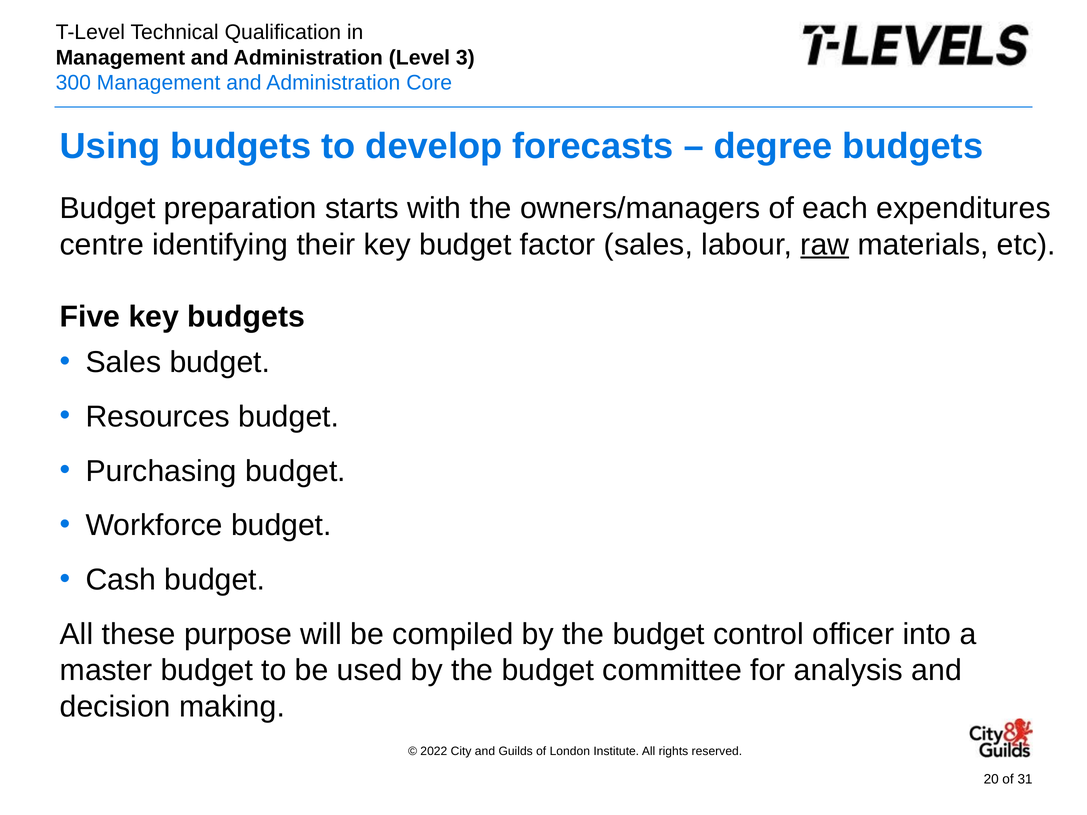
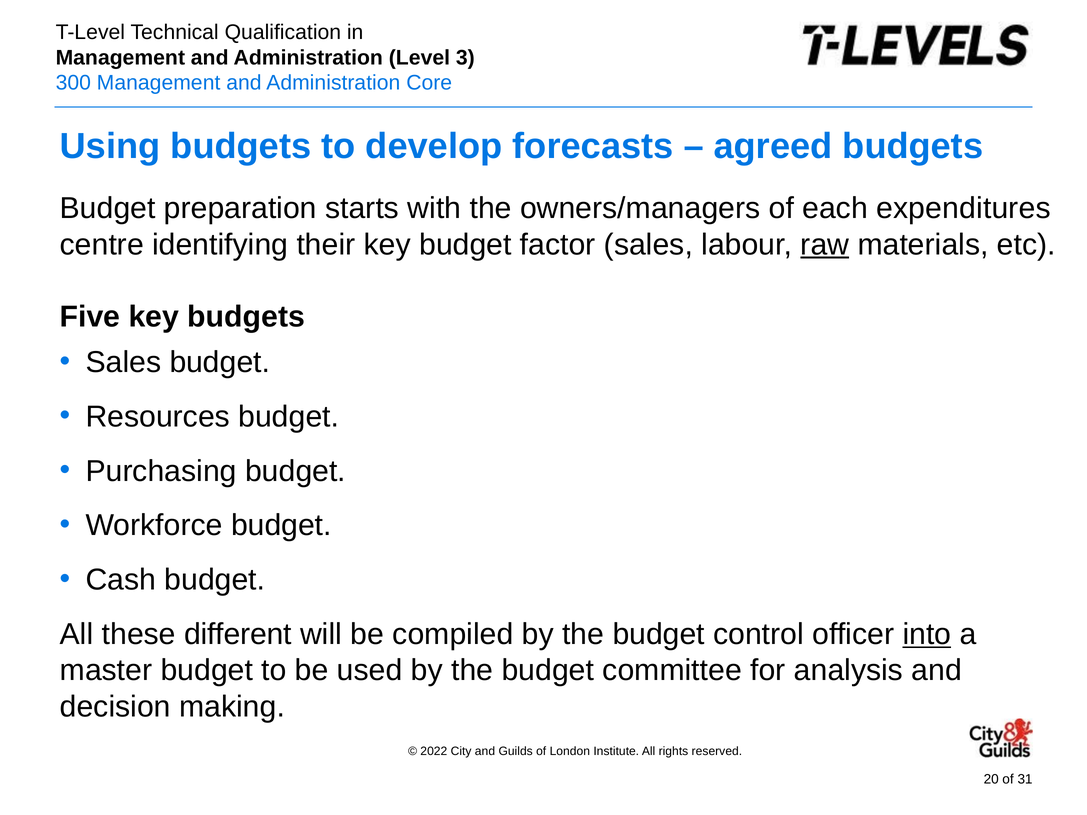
degree: degree -> agreed (773, 146)
purpose: purpose -> different (238, 634)
into underline: none -> present (927, 634)
